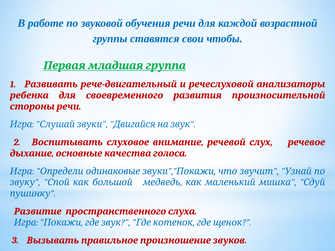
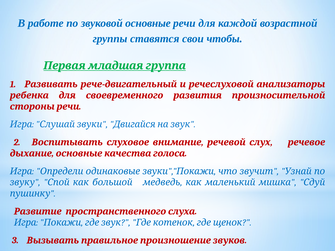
обучения: обучения -> основные (148, 23)
